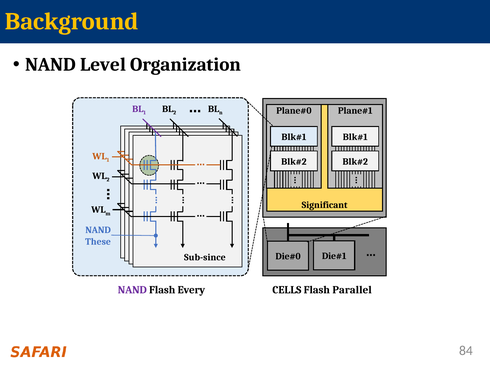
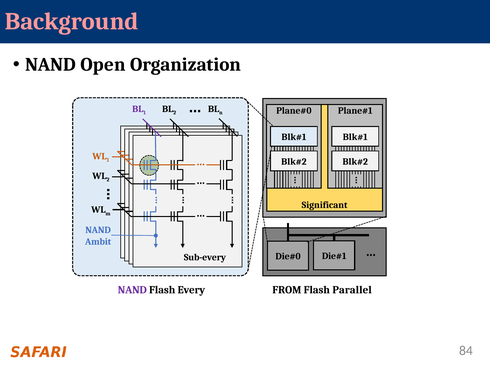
Background colour: yellow -> pink (72, 22)
Level: Level -> Open (103, 65)
These: These -> Ambit (98, 242)
Sub-since: Sub-since -> Sub-every (205, 258)
CELLS: CELLS -> FROM (287, 290)
